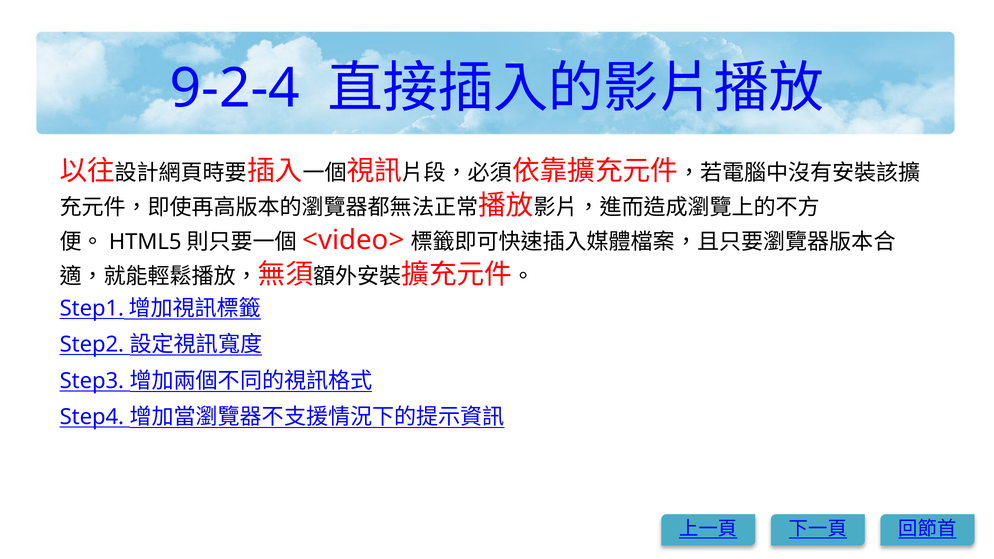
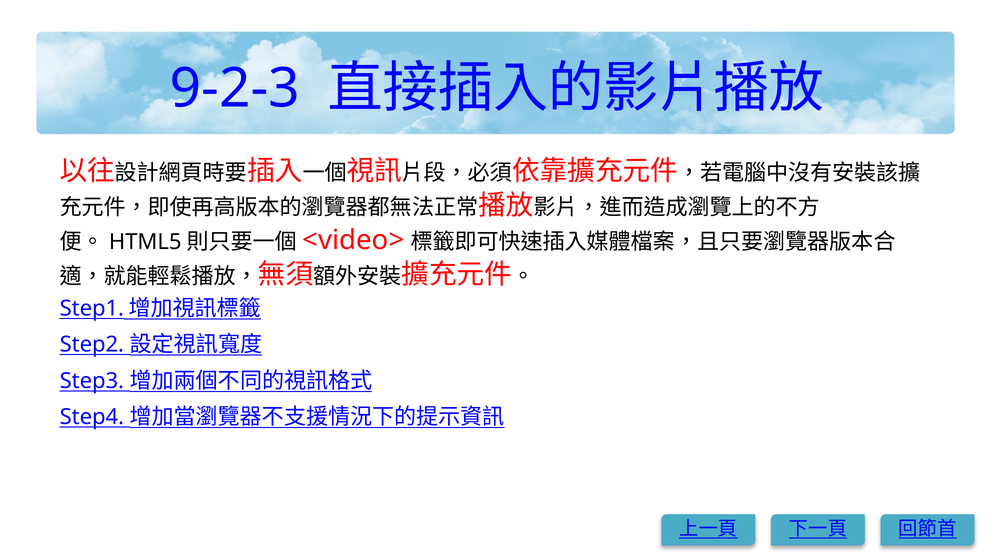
9-2-4: 9-2-4 -> 9-2-3 (235, 88)
